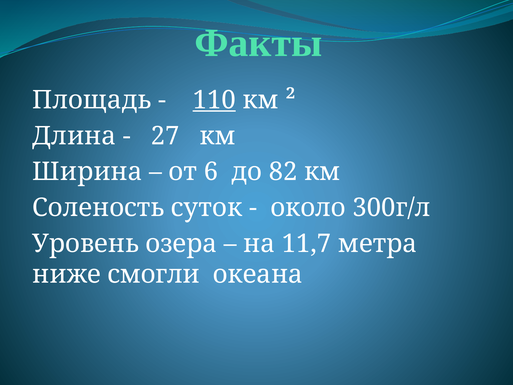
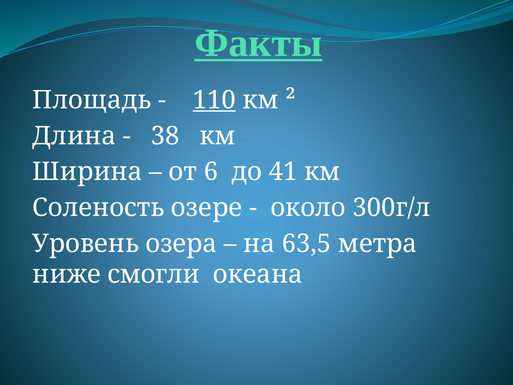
Факты underline: none -> present (258, 43)
27: 27 -> 38 (165, 136)
82: 82 -> 41 (283, 172)
суток: суток -> озере (207, 208)
11,7: 11,7 -> 63,5 (307, 244)
